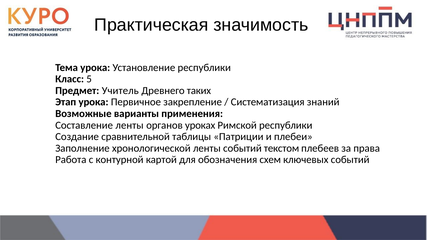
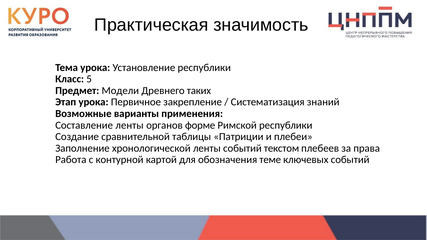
Учитель: Учитель -> Модели (120, 91)
уроках: уроках -> форме (200, 125)
схем: схем -> теме (270, 160)
